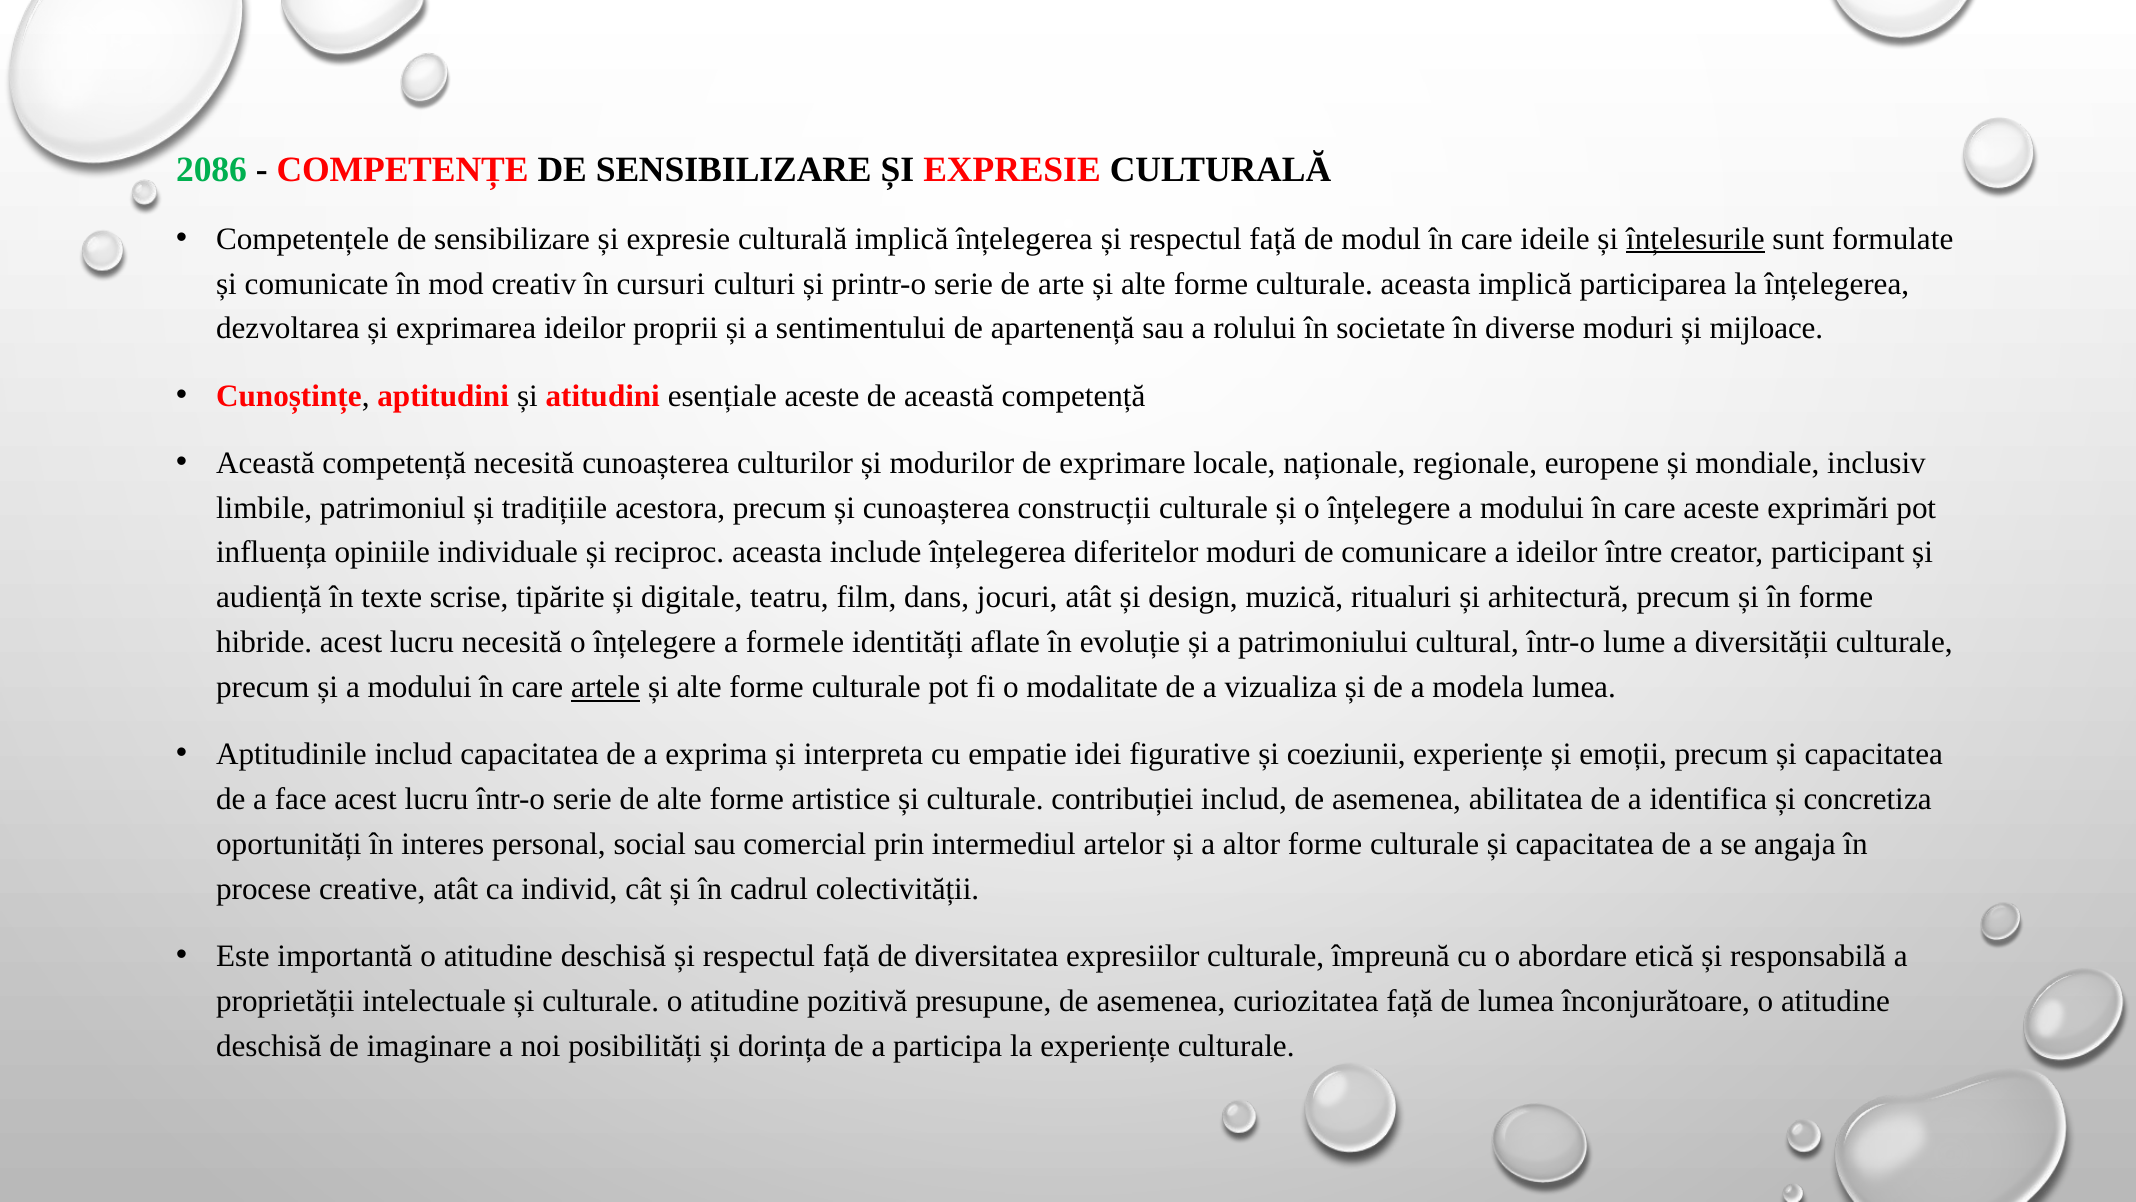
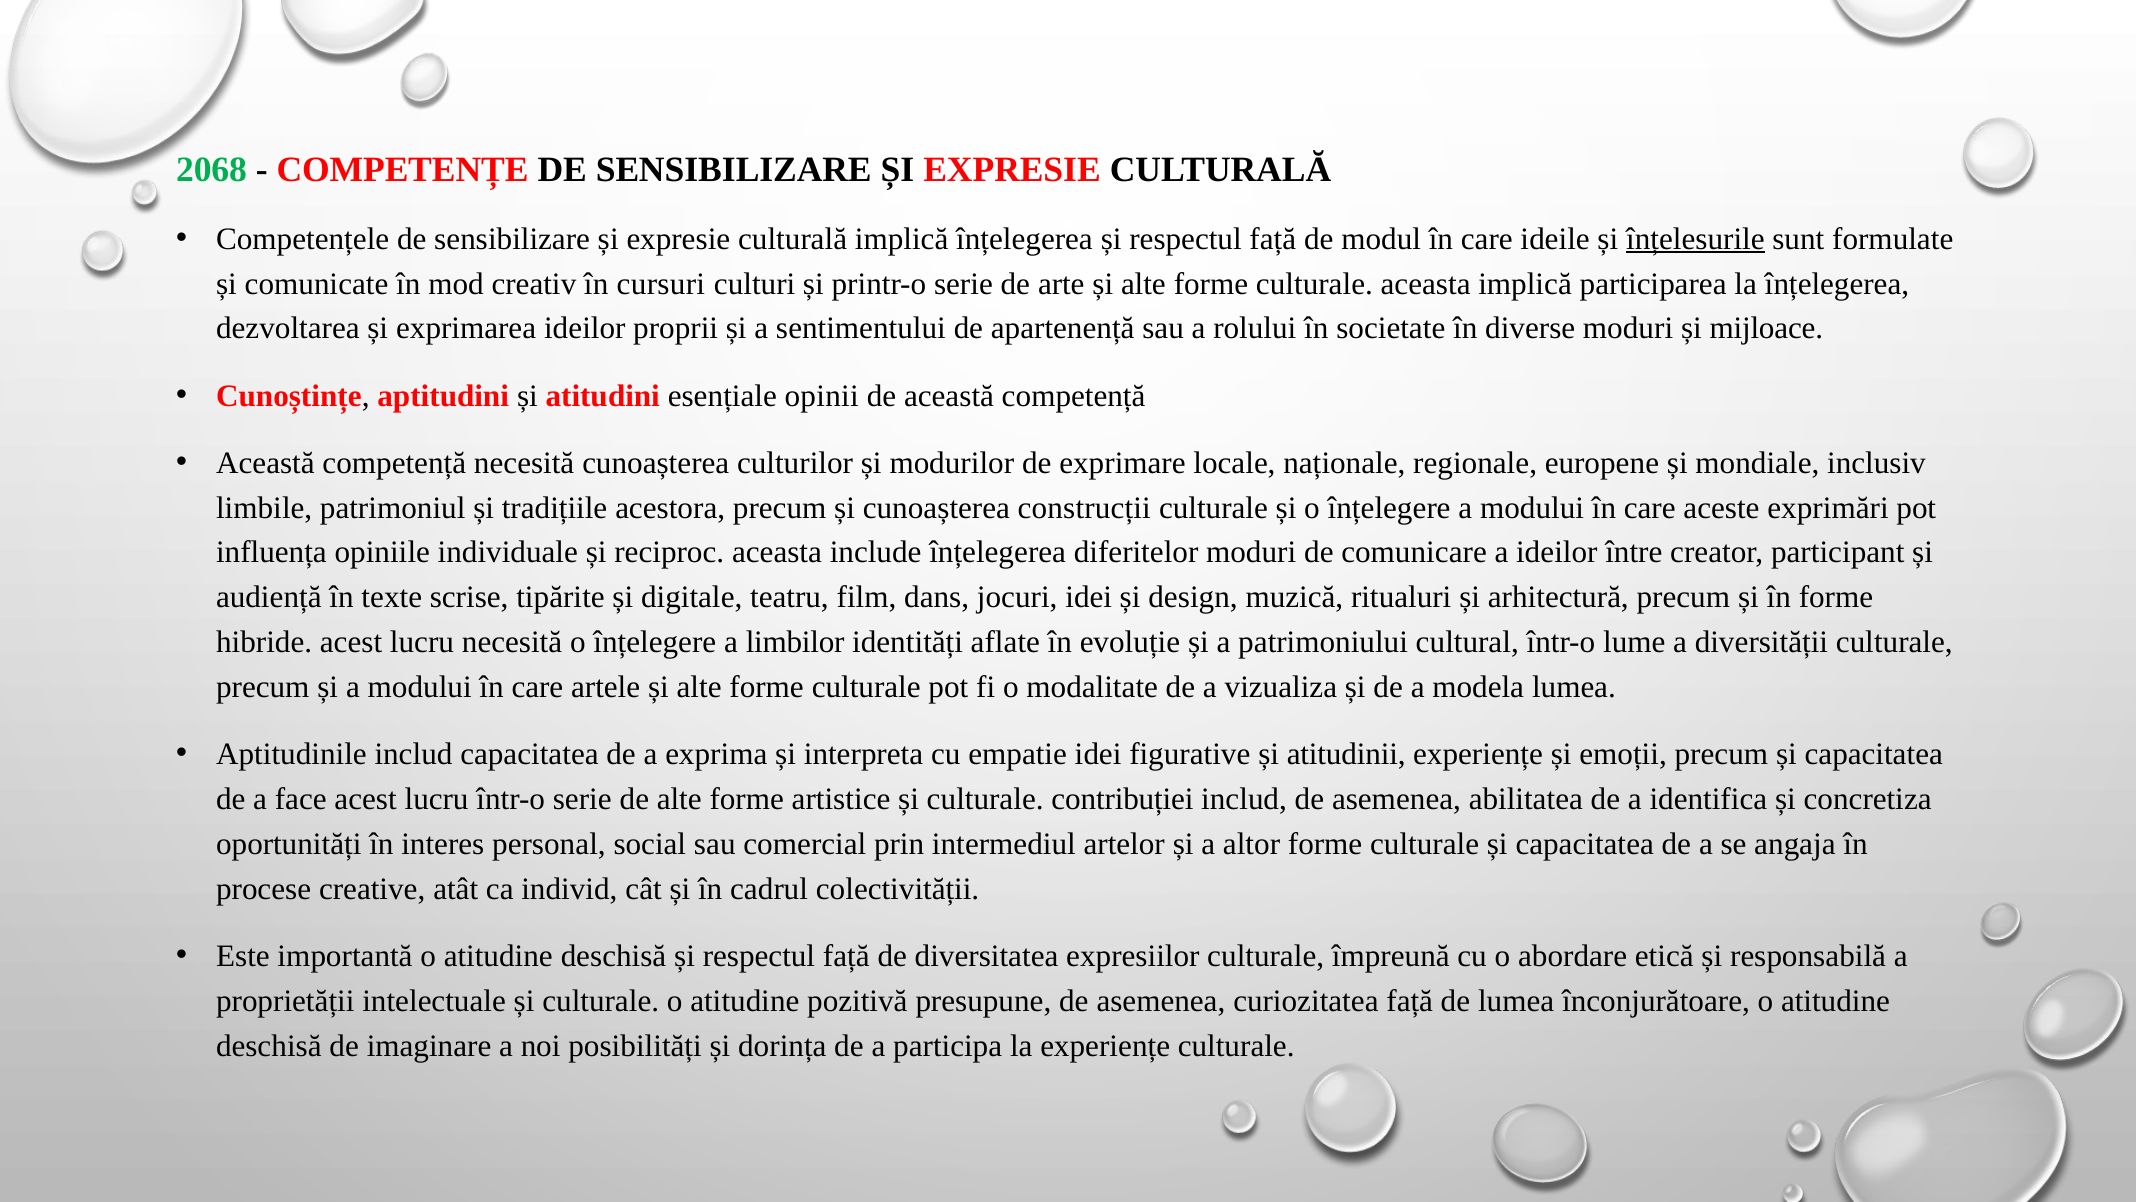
2086: 2086 -> 2068 (212, 169)
esențiale aceste: aceste -> opinii (822, 396)
jocuri atât: atât -> idei (1089, 597)
formele: formele -> limbilor (795, 642)
artele underline: present -> none (606, 687)
coeziunii: coeziunii -> atitudinii (1346, 754)
